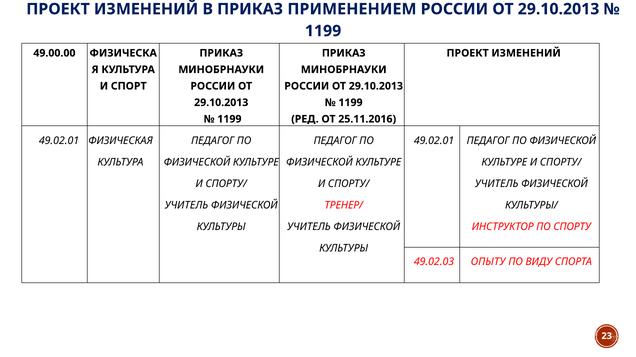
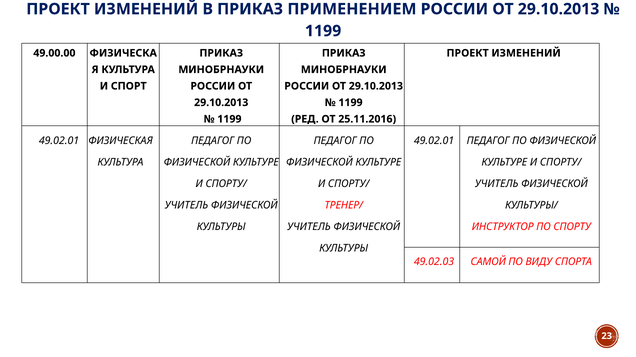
ОПЫТУ: ОПЫТУ -> САМОЙ (488, 263)
